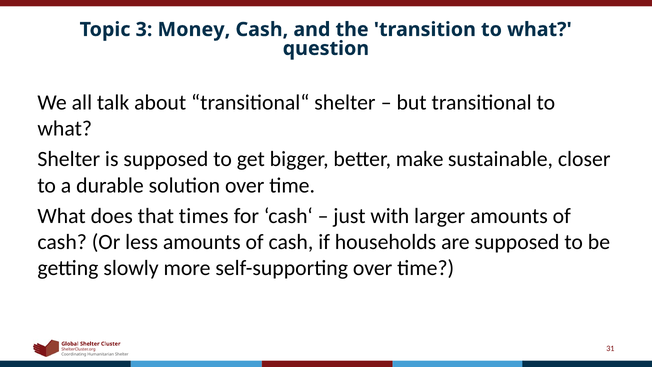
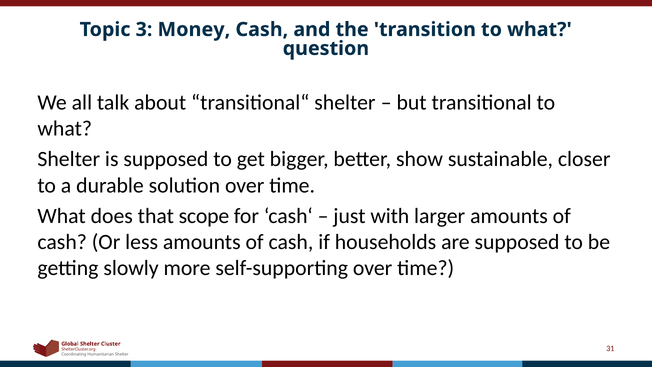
make: make -> show (420, 159)
times: times -> scope (204, 216)
